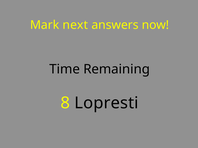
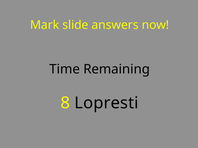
next: next -> slide (75, 25)
